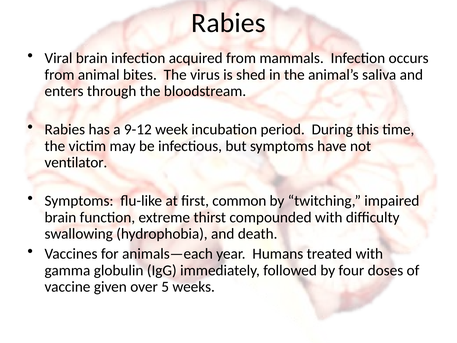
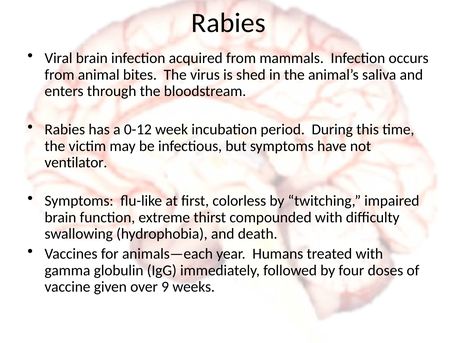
9-12: 9-12 -> 0-12 (138, 129)
common: common -> colorless (239, 201)
5: 5 -> 9 (165, 287)
